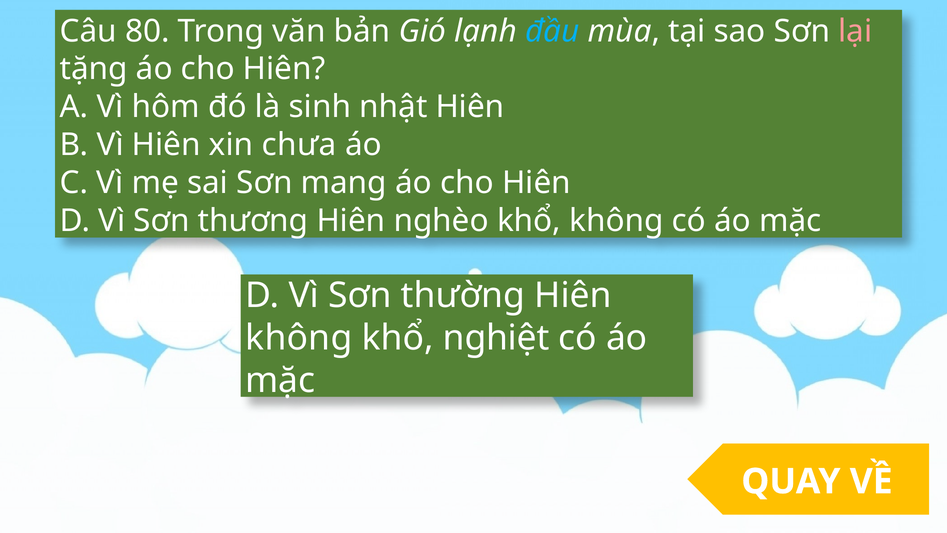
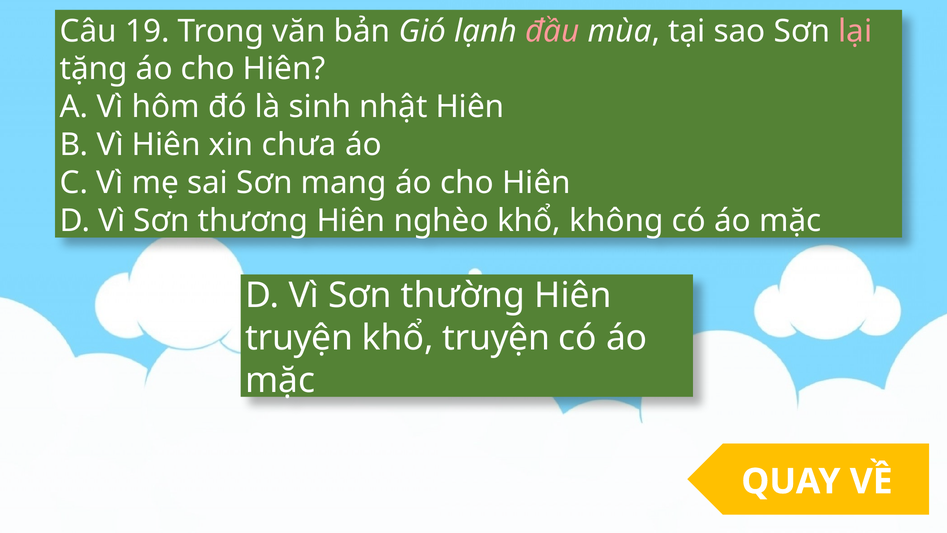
80: 80 -> 19 (147, 31)
đầu colour: light blue -> pink (552, 31)
không: không -> truyện (299, 338)
khổ nghiệt: nghiệt -> truyện (496, 338)
